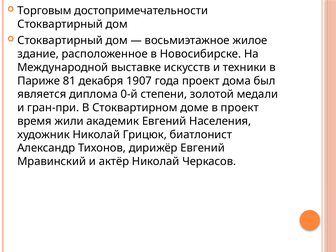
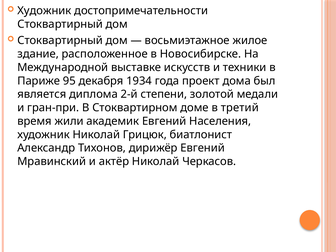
Торговым: Торговым -> Художник (44, 11)
81: 81 -> 95 (69, 81)
1907: 1907 -> 1934 (139, 81)
0-й: 0-й -> 2-й (129, 94)
в проект: проект -> третий (240, 108)
